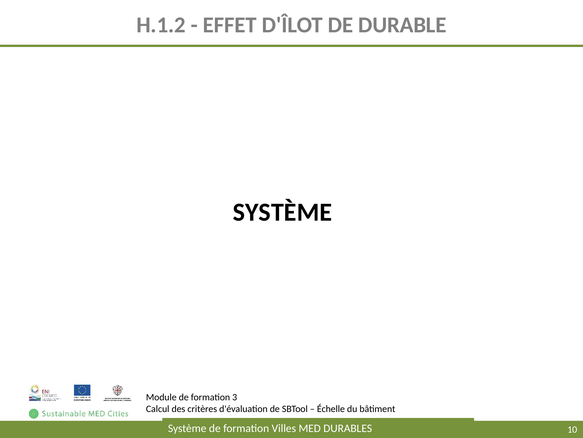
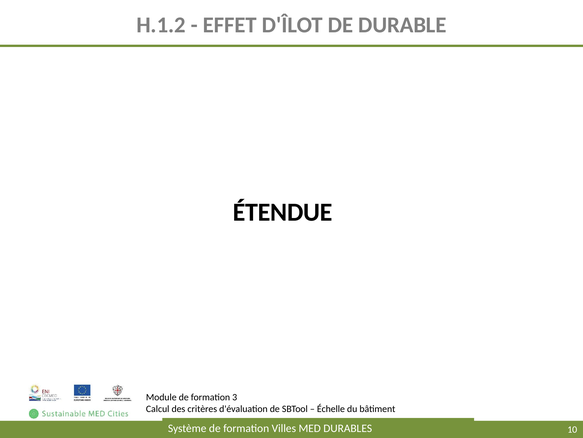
SYSTÈME: SYSTÈME -> ÉTENDUE (283, 212)
